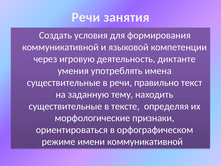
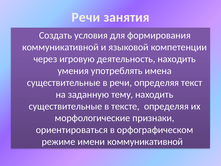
деятельность диктанте: диктанте -> находить (177, 59)
речи правильно: правильно -> определяя (157, 83)
